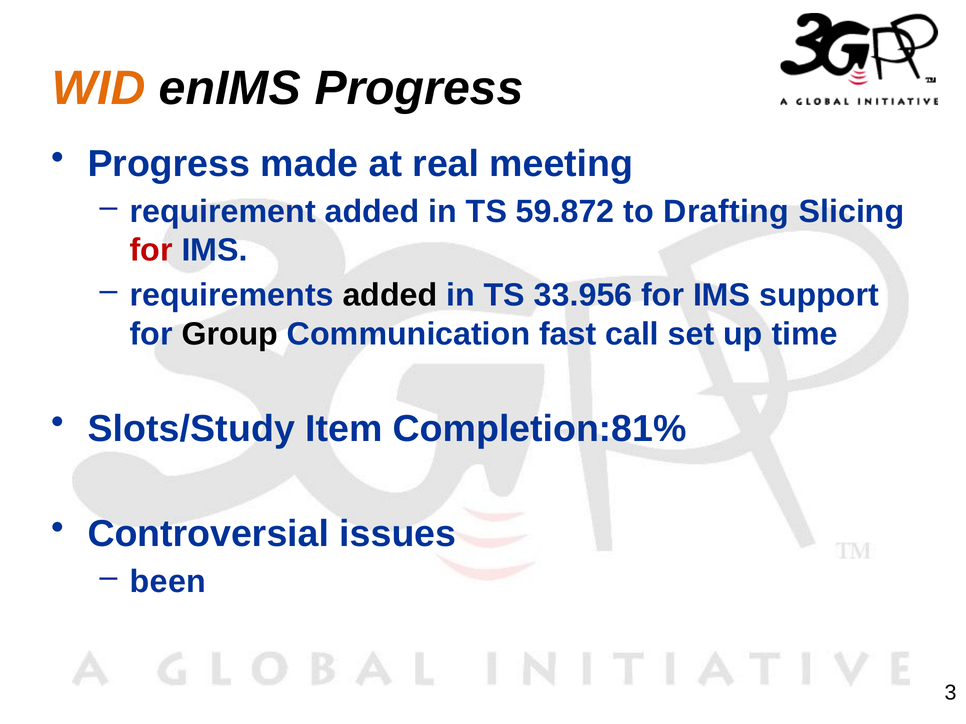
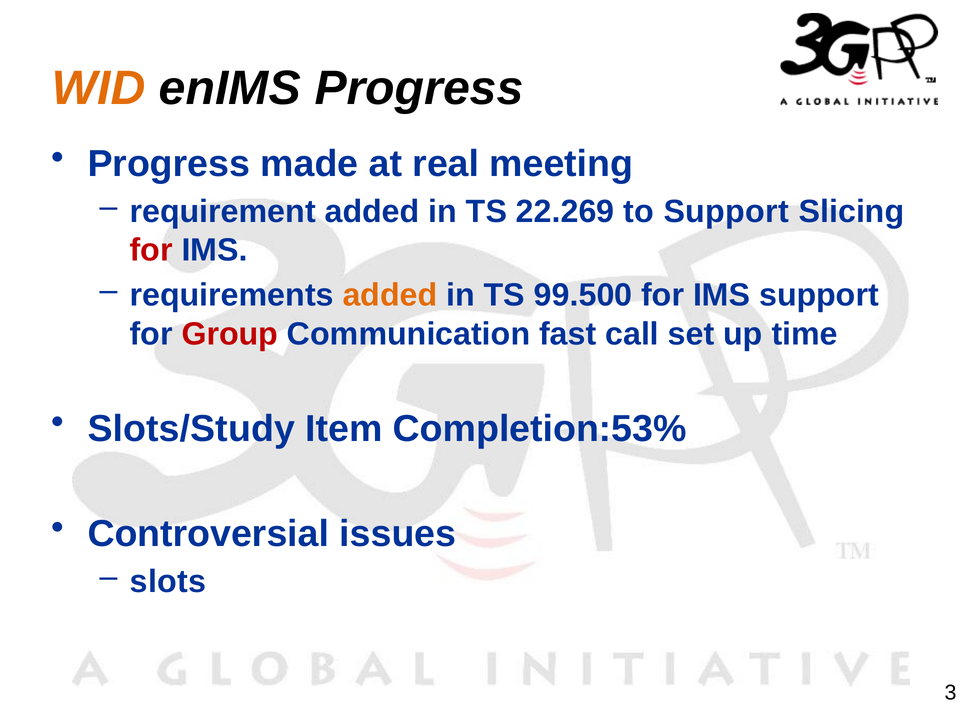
59.872: 59.872 -> 22.269 (565, 212)
to Drafting: Drafting -> Support (726, 212)
added colour: black -> orange (390, 295)
33.956: 33.956 -> 99.500 (583, 295)
Group colour: black -> red (230, 334)
Completion:81%: Completion:81% -> Completion:53% (540, 429)
been: been -> slots (168, 582)
